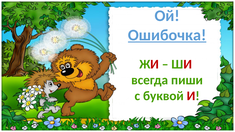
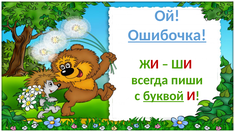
буквой underline: none -> present (163, 96)
